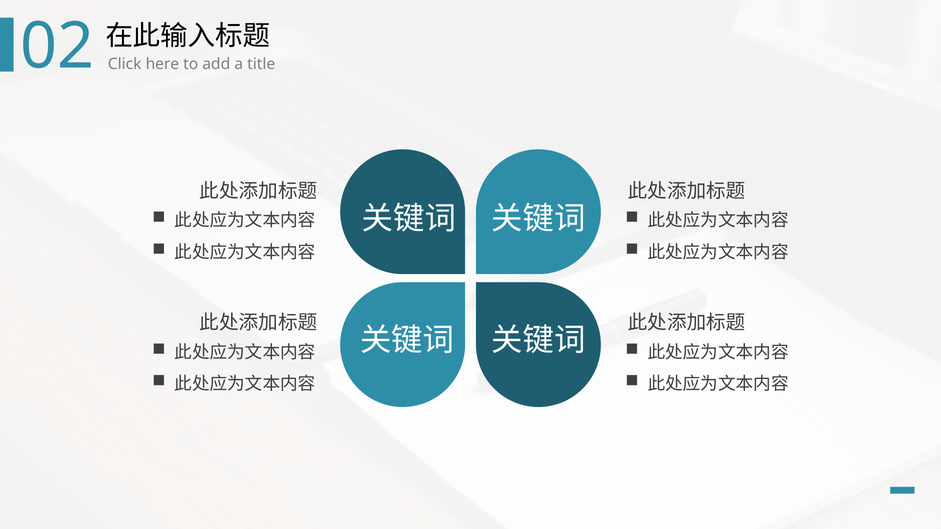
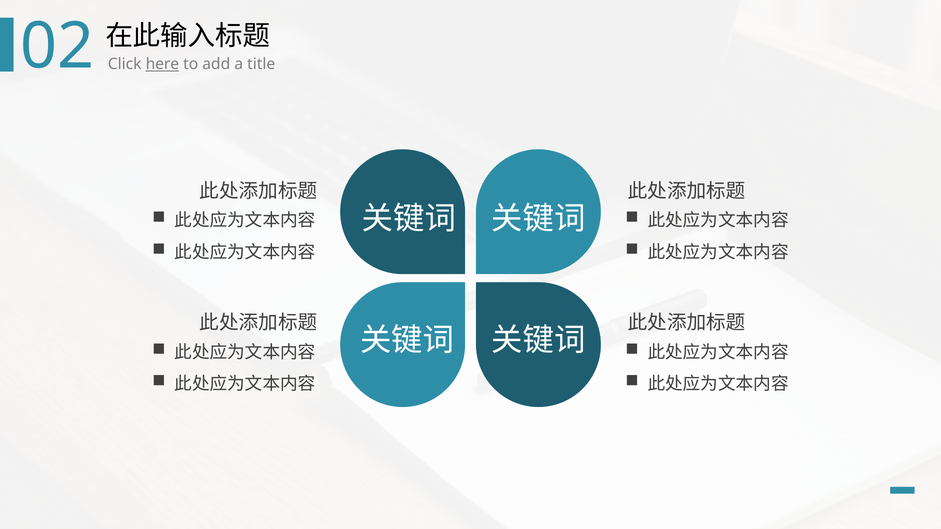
here underline: none -> present (162, 64)
